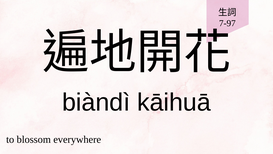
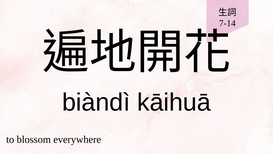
7-97: 7-97 -> 7-14 (227, 23)
